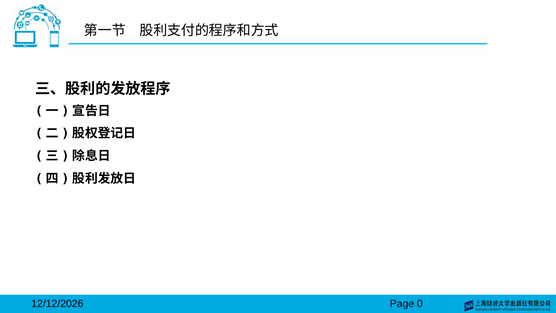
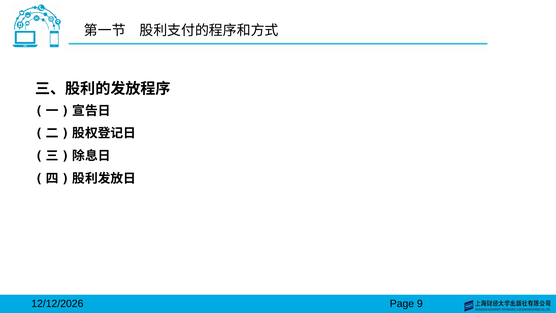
0: 0 -> 9 (420, 304)
